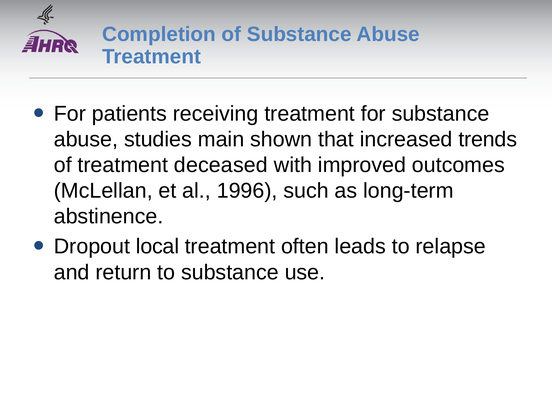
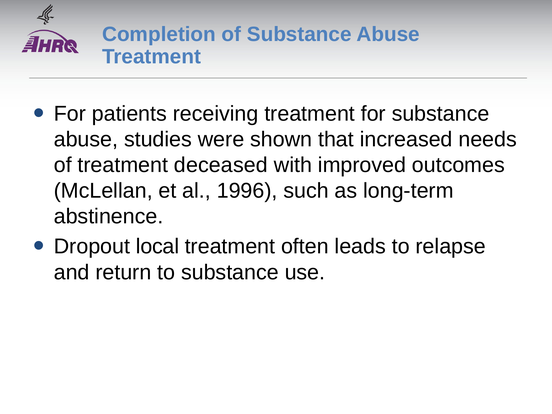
main: main -> were (221, 139)
trends: trends -> needs (488, 139)
